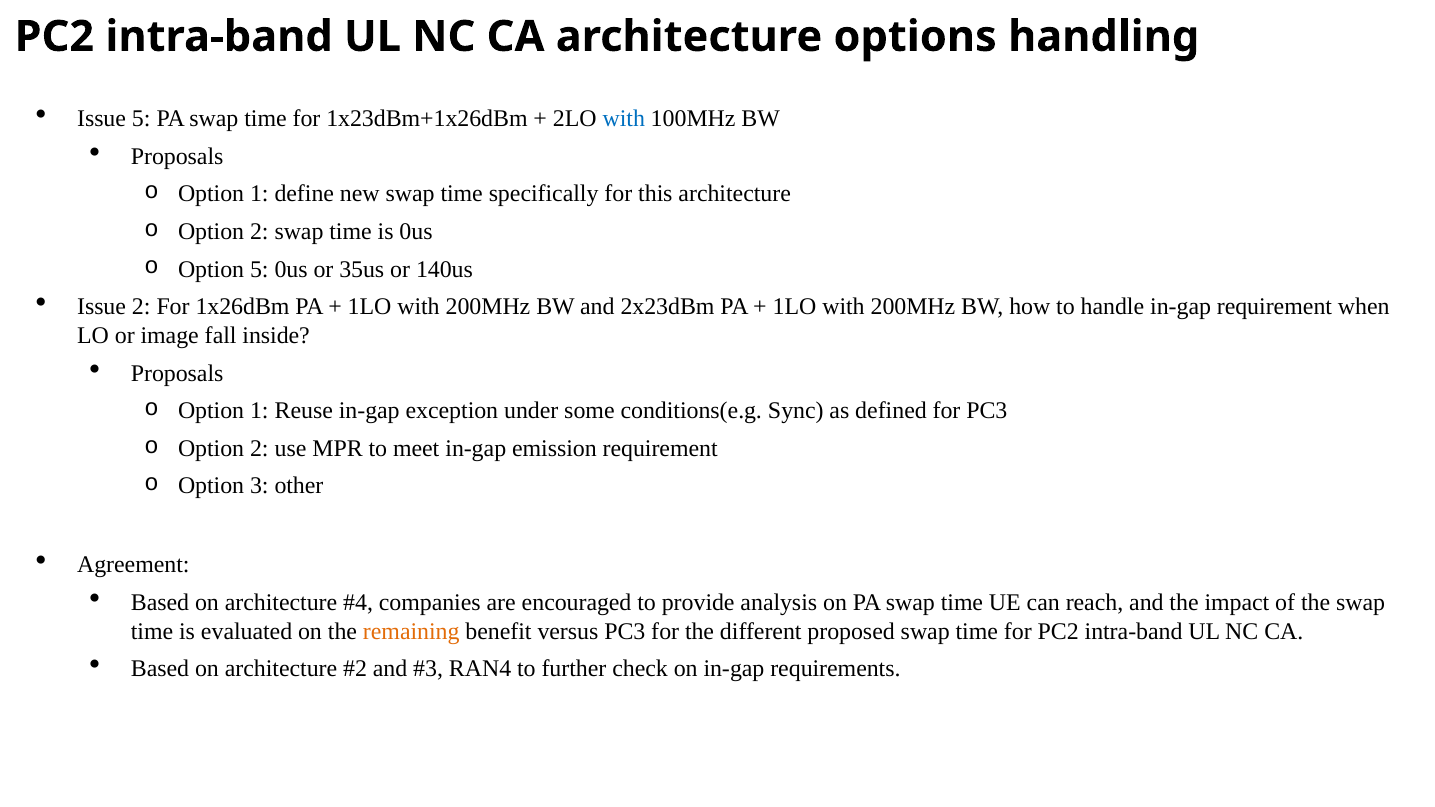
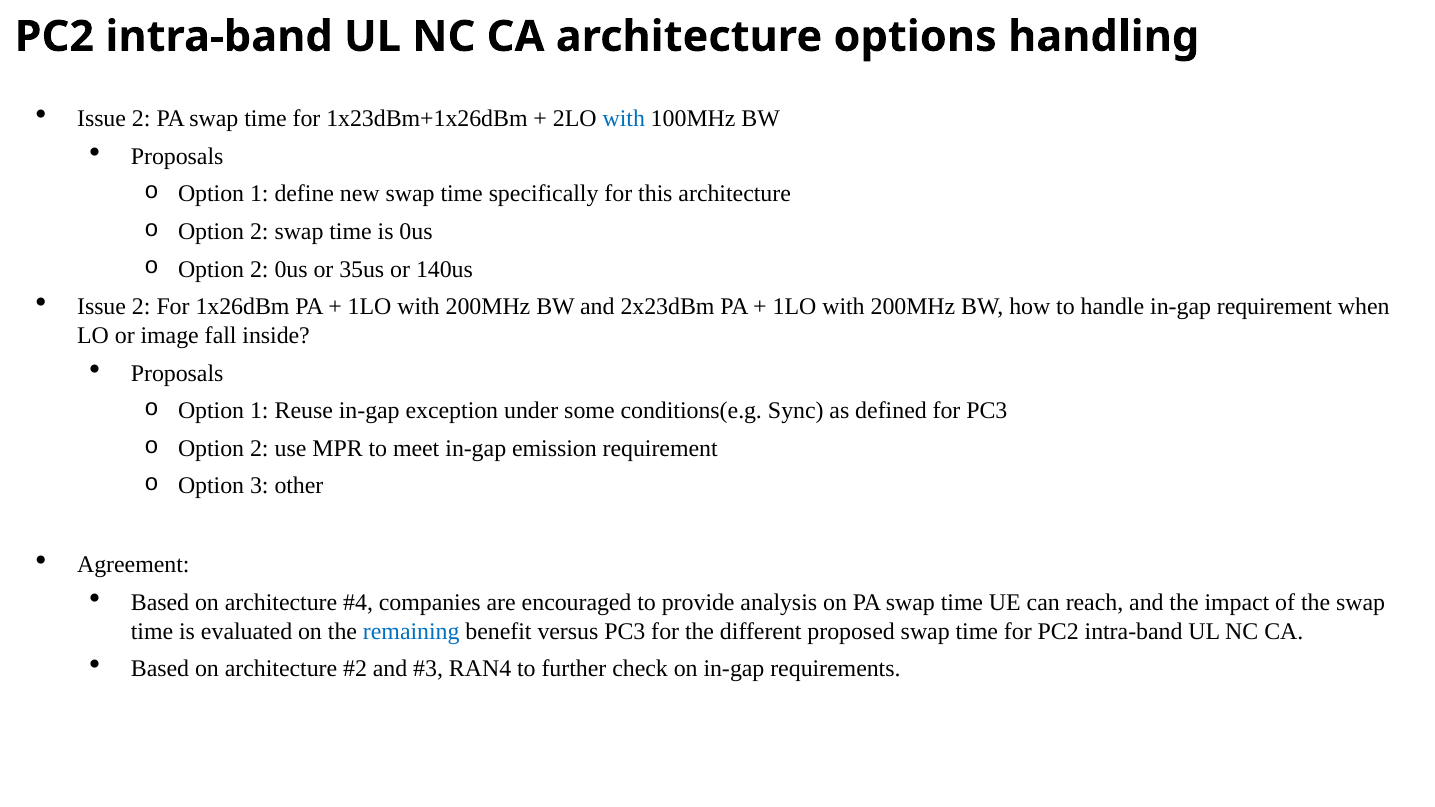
5: 5 -> 2 (141, 119)
5: 5 -> 2 (259, 269)
remaining colour: orange -> blue (411, 631)
